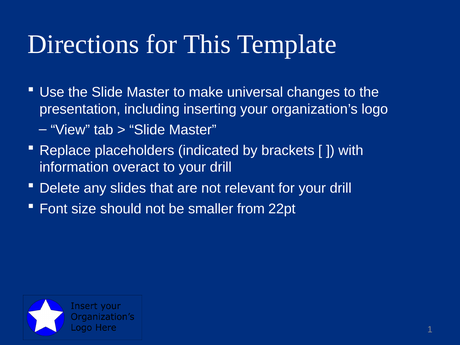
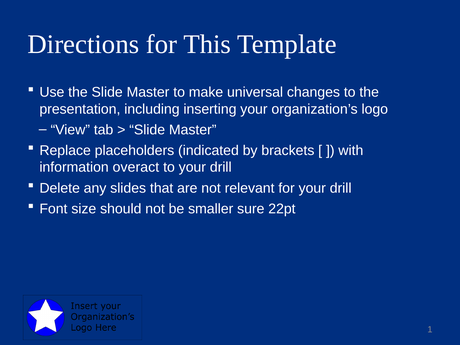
from: from -> sure (251, 209)
